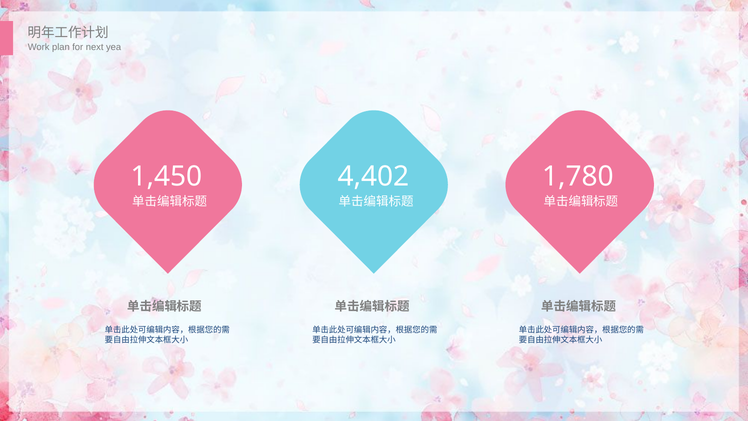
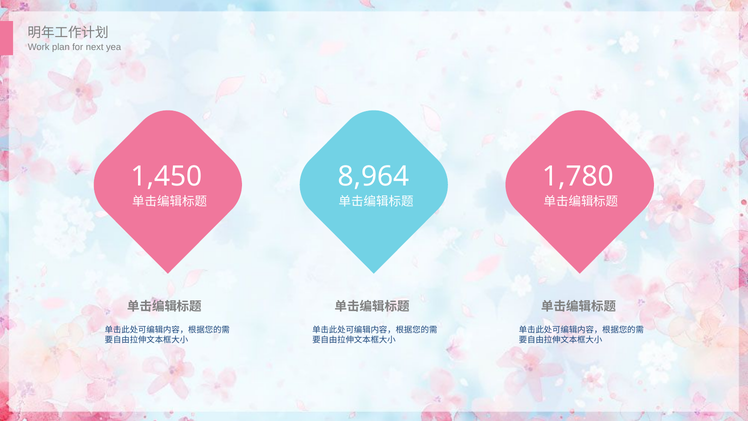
4,402: 4,402 -> 8,964 (373, 176)
